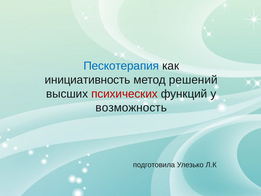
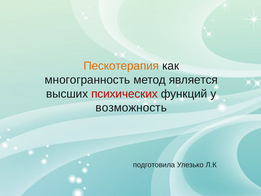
Пескотерапия colour: blue -> orange (121, 66)
инициативность: инициативность -> многогранность (87, 80)
решений: решений -> является (193, 80)
